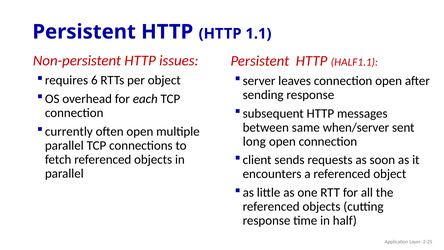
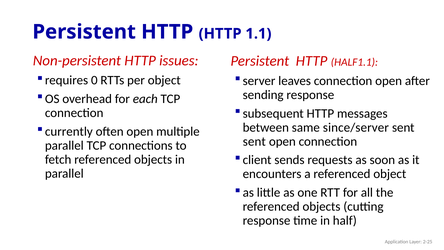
6: 6 -> 0 (94, 80)
when/server: when/server -> since/server (356, 127)
long: long -> sent (254, 141)
